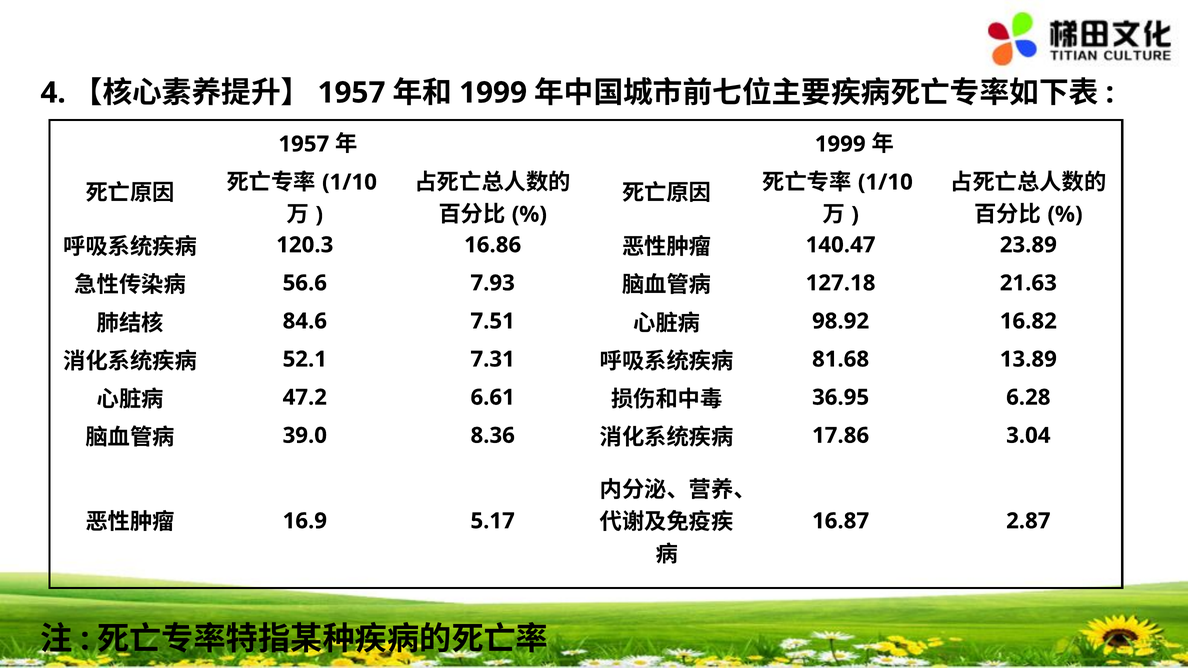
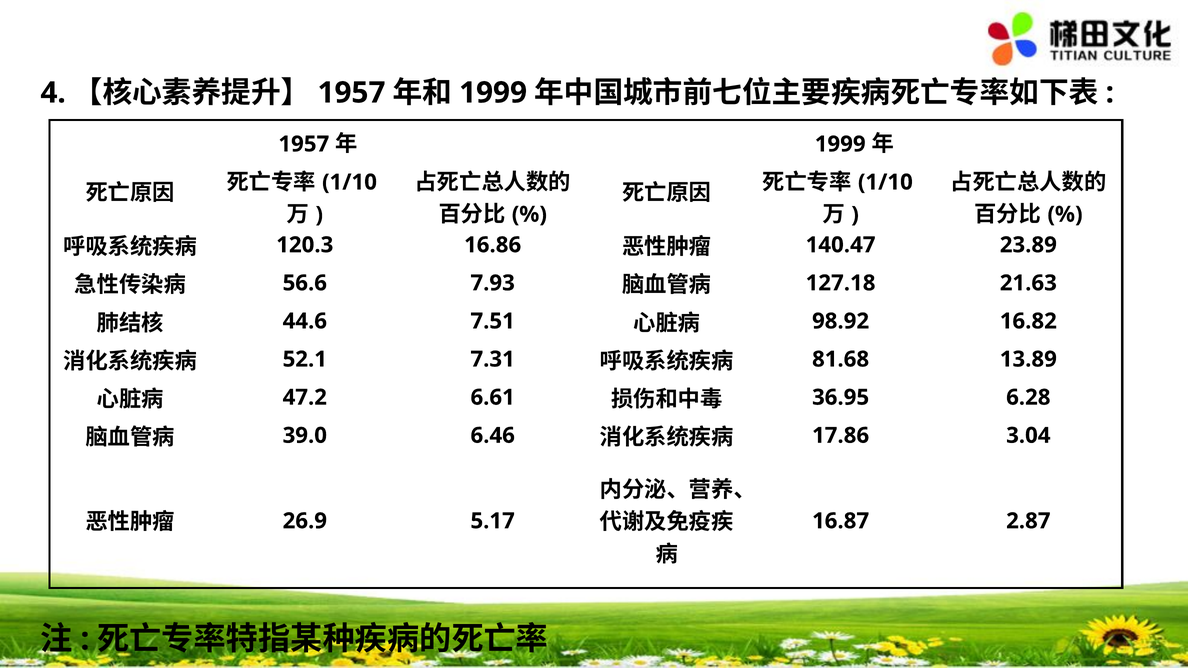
84.6: 84.6 -> 44.6 (305, 321)
8.36: 8.36 -> 6.46 (493, 436)
16.9: 16.9 -> 26.9 (305, 521)
